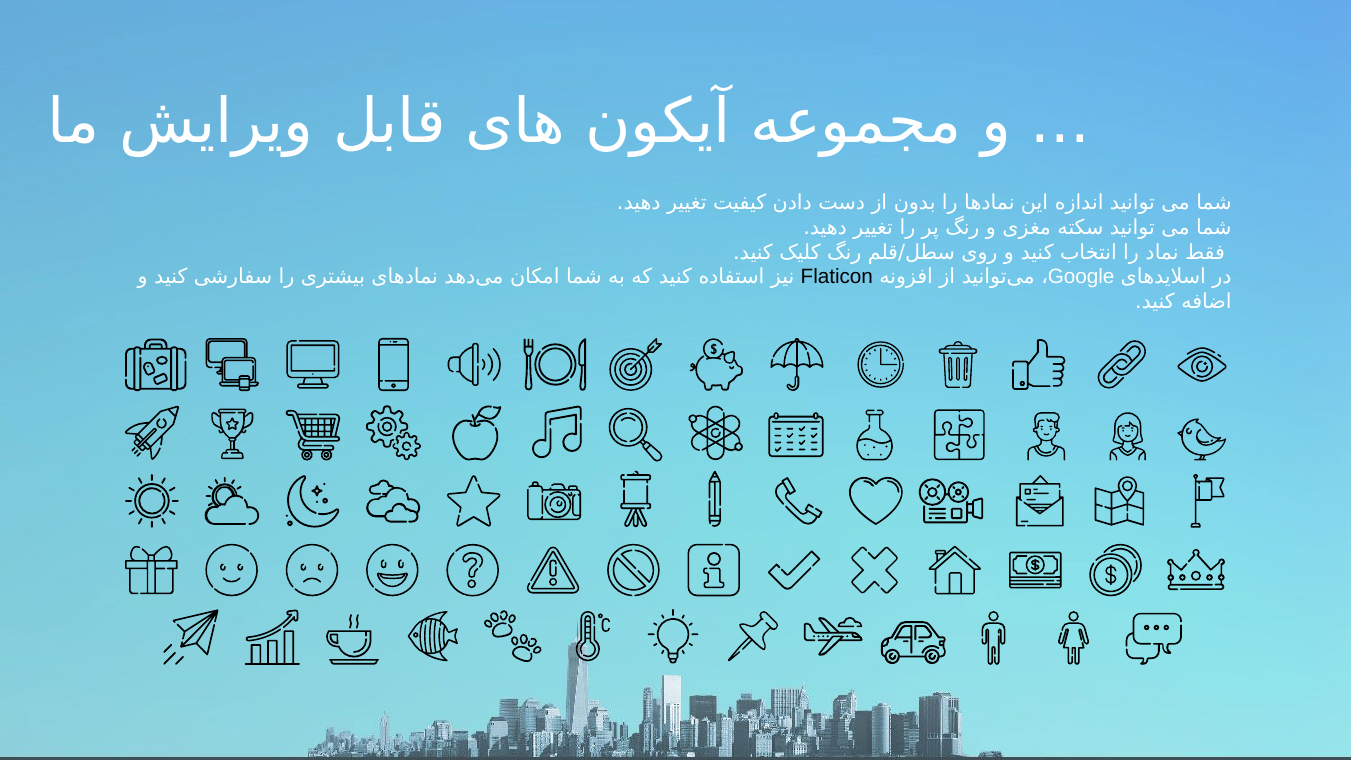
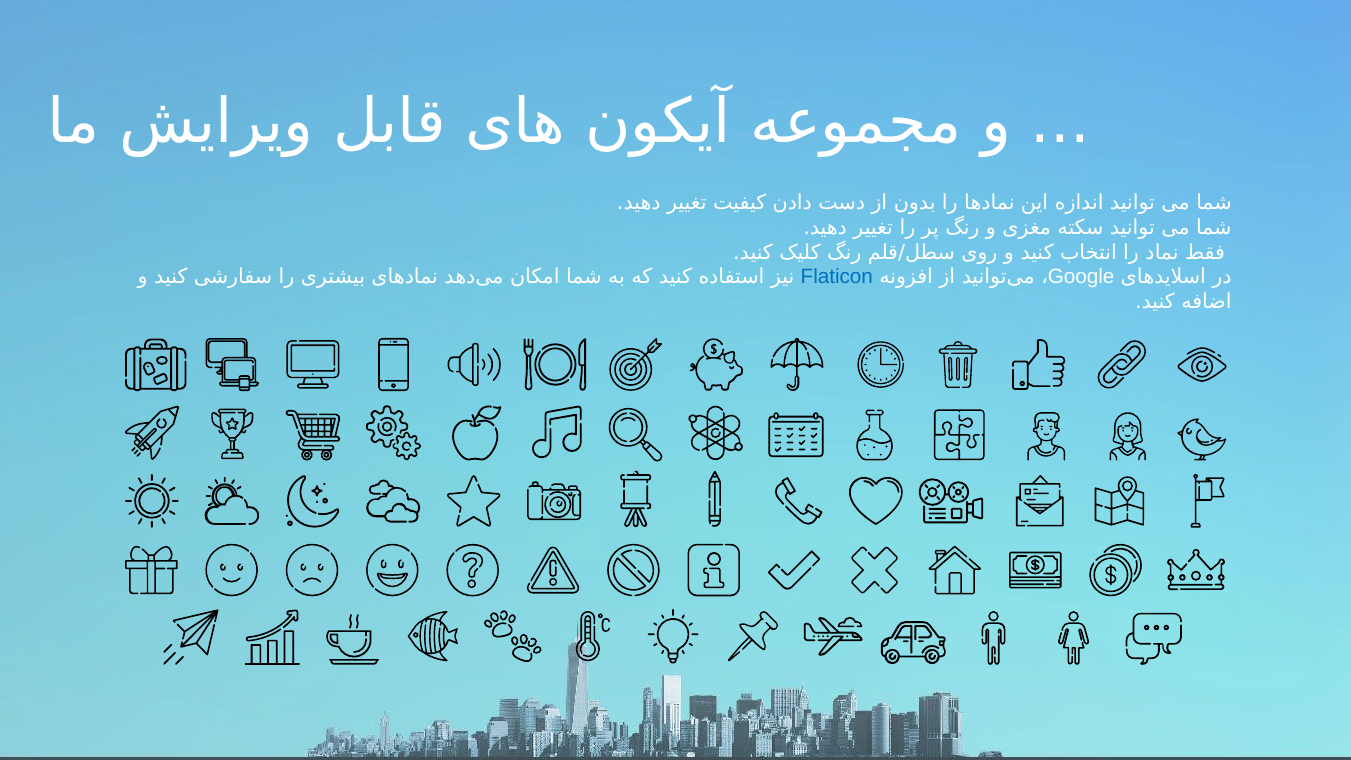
Flaticon colour: black -> blue (837, 277)
